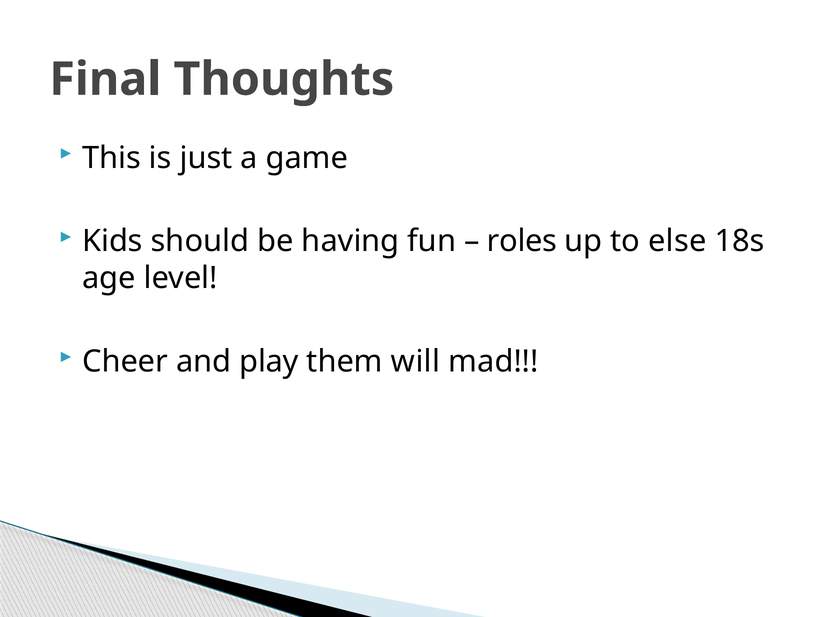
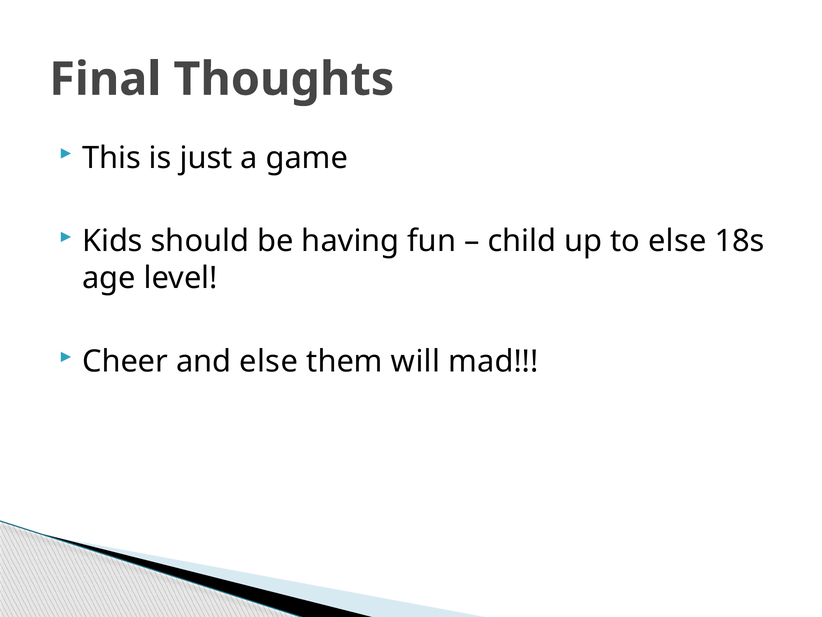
roles: roles -> child (522, 241)
and play: play -> else (269, 361)
